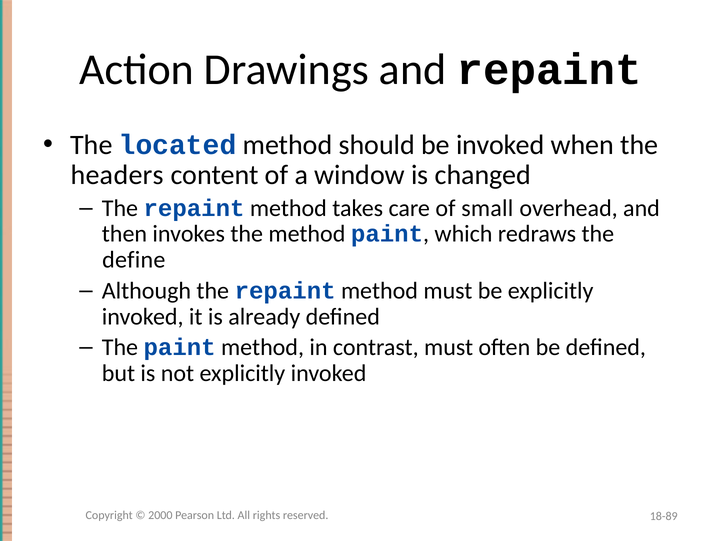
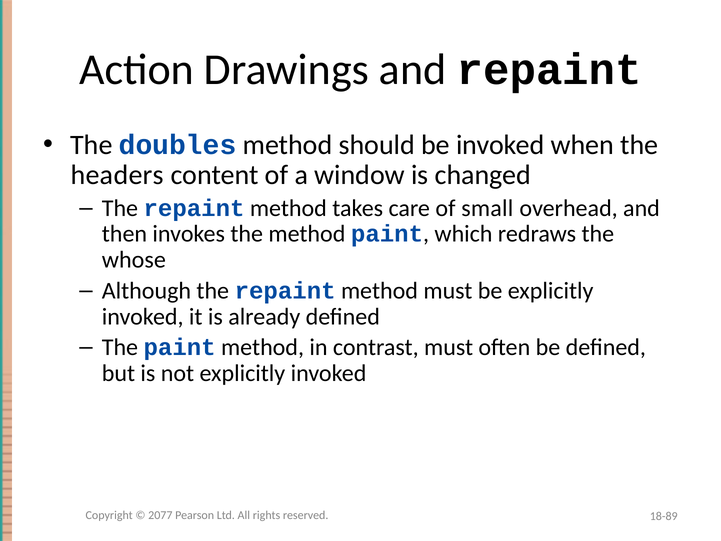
located: located -> doubles (178, 145)
define: define -> whose (134, 260)
2000: 2000 -> 2077 (160, 515)
